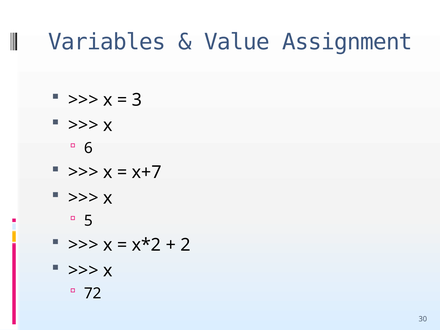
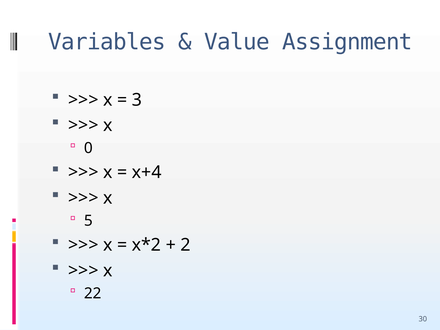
6: 6 -> 0 (88, 148)
x+7: x+7 -> x+4 (147, 172)
72: 72 -> 22 (93, 293)
